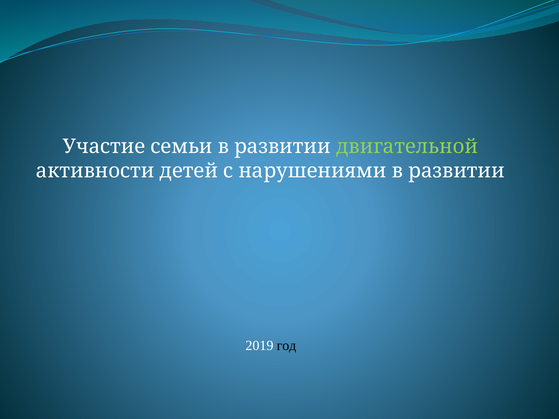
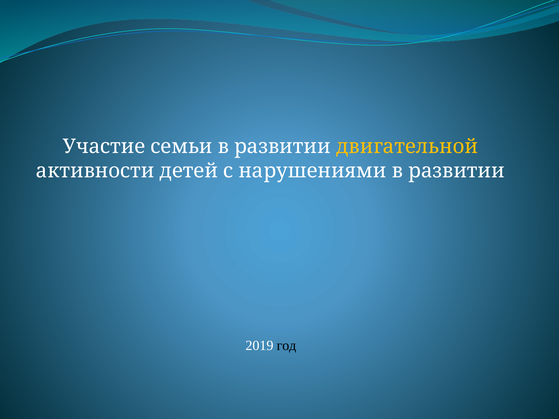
двигательной colour: light green -> yellow (407, 147)
